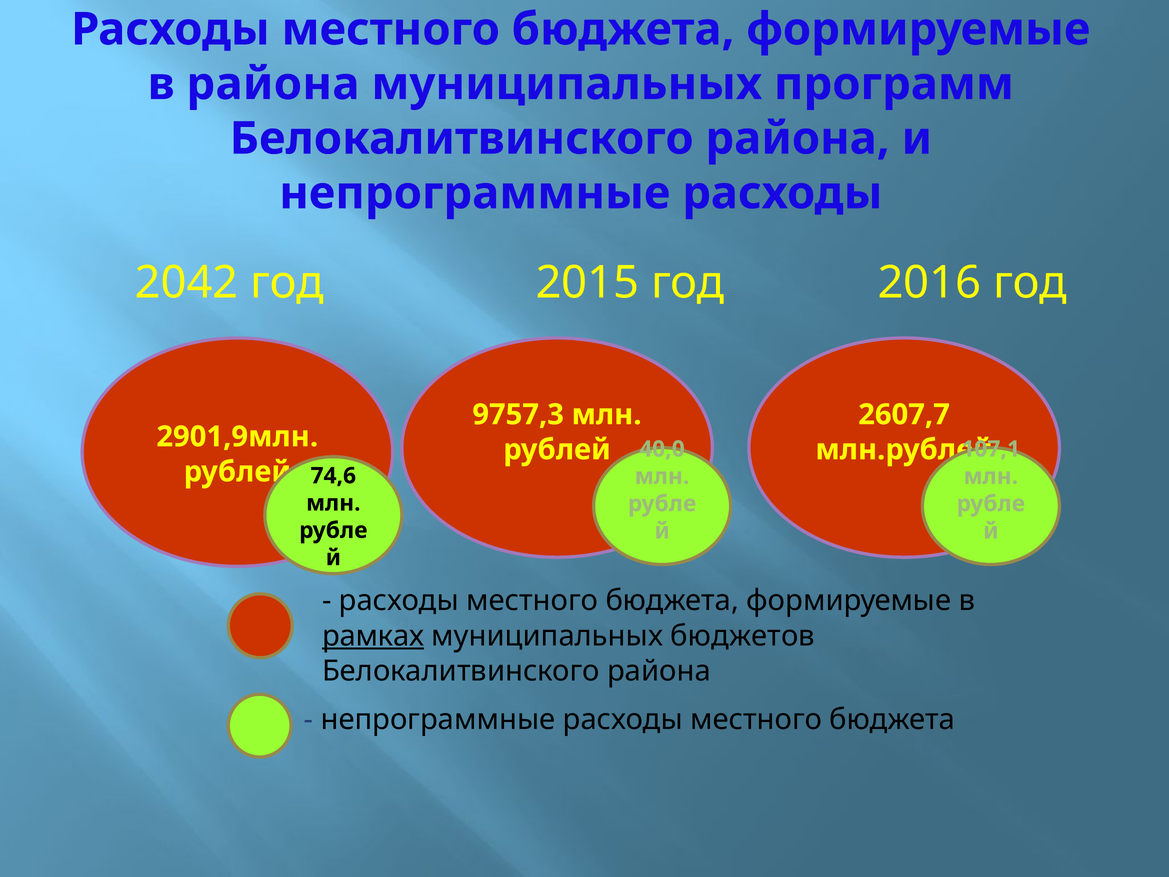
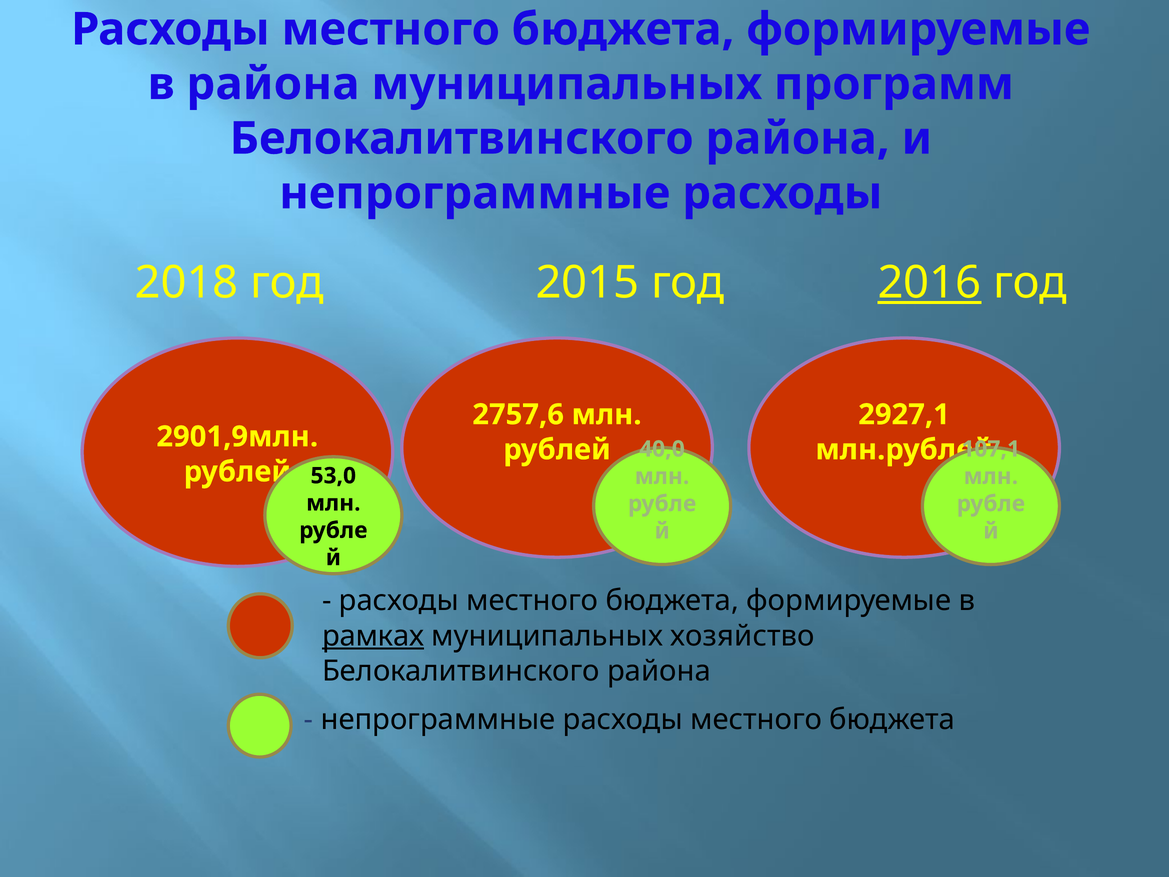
2042: 2042 -> 2018 (187, 283)
2016 underline: none -> present (929, 283)
9757,3: 9757,3 -> 2757,6 (518, 414)
2607,7: 2607,7 -> 2927,1 (904, 414)
74,6: 74,6 -> 53,0 (333, 476)
бюджетов: бюджетов -> хозяйство (743, 636)
